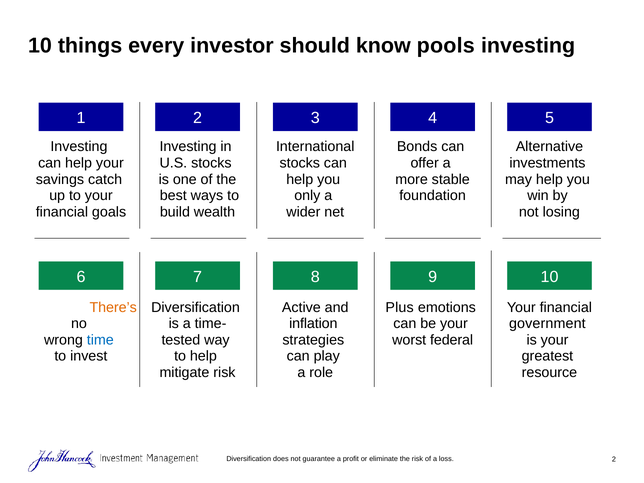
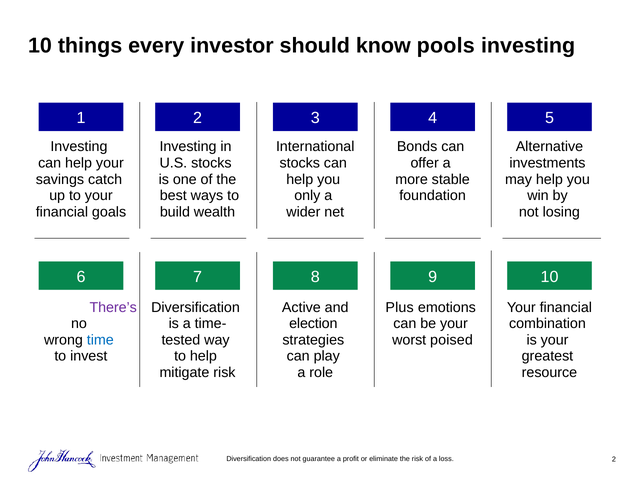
There’s colour: orange -> purple (113, 307)
inflation: inflation -> election (313, 324)
government: government -> combination (547, 324)
federal: federal -> poised (451, 340)
